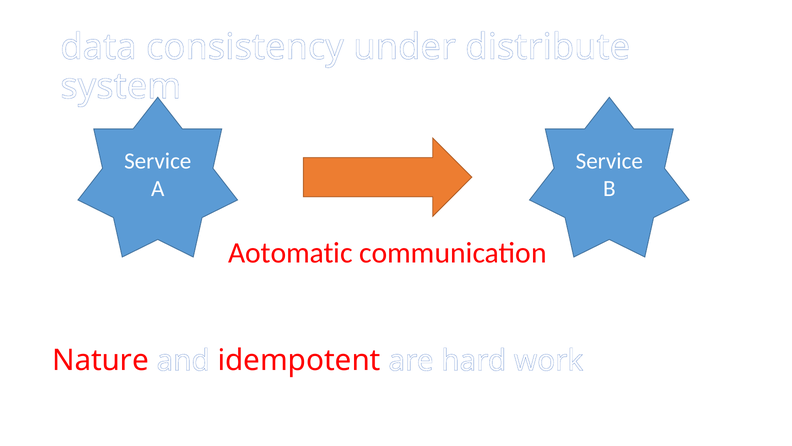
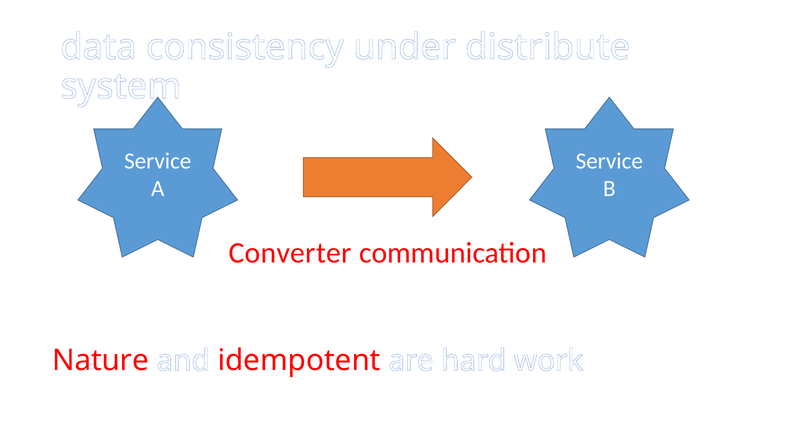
Aotomatic: Aotomatic -> Converter (290, 252)
